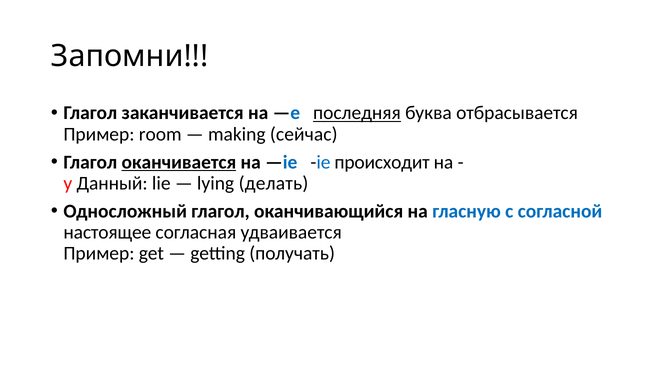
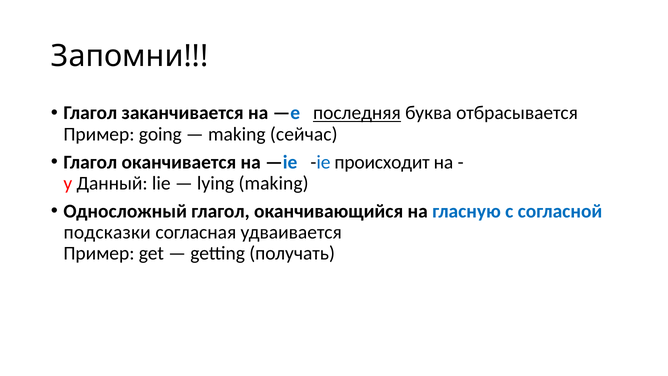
room: room -> going (160, 134)
оканчивается underline: present -> none (179, 162)
lying делать: делать -> making (274, 183)
настоящее: настоящее -> подсказки (107, 232)
